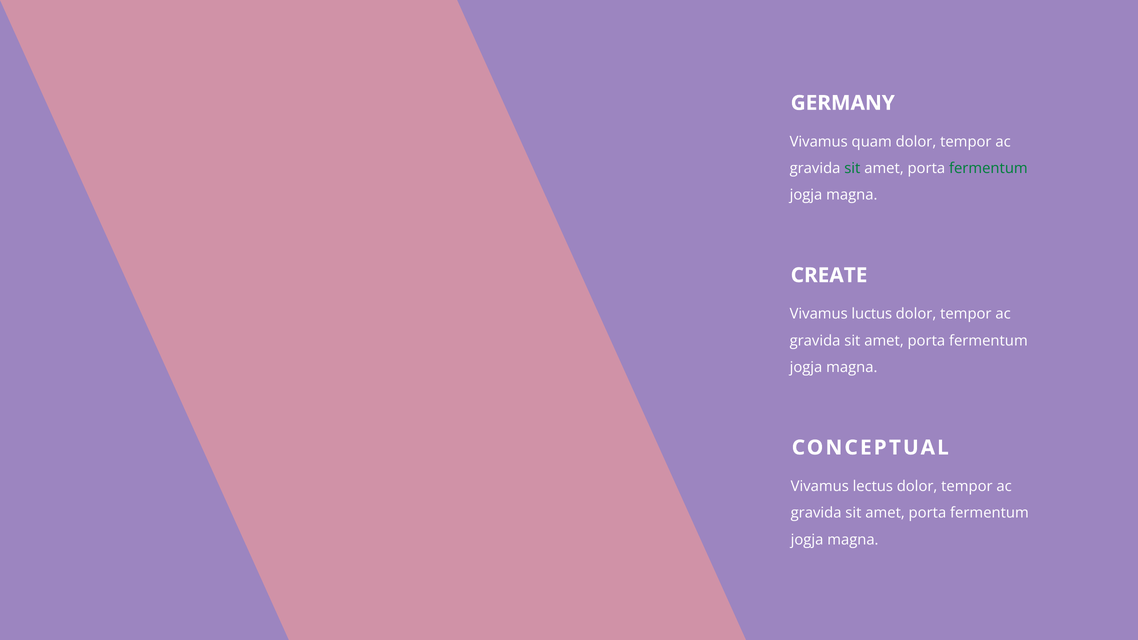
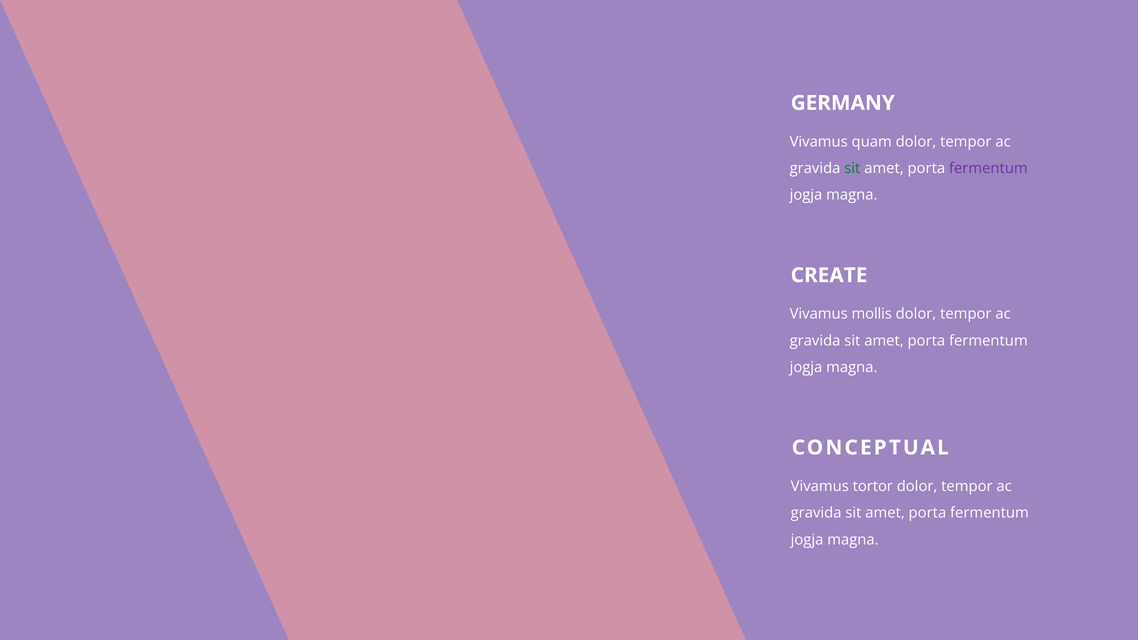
fermentum colour: green -> purple (988, 168)
luctus: luctus -> mollis (872, 314)
lectus: lectus -> tortor (873, 486)
